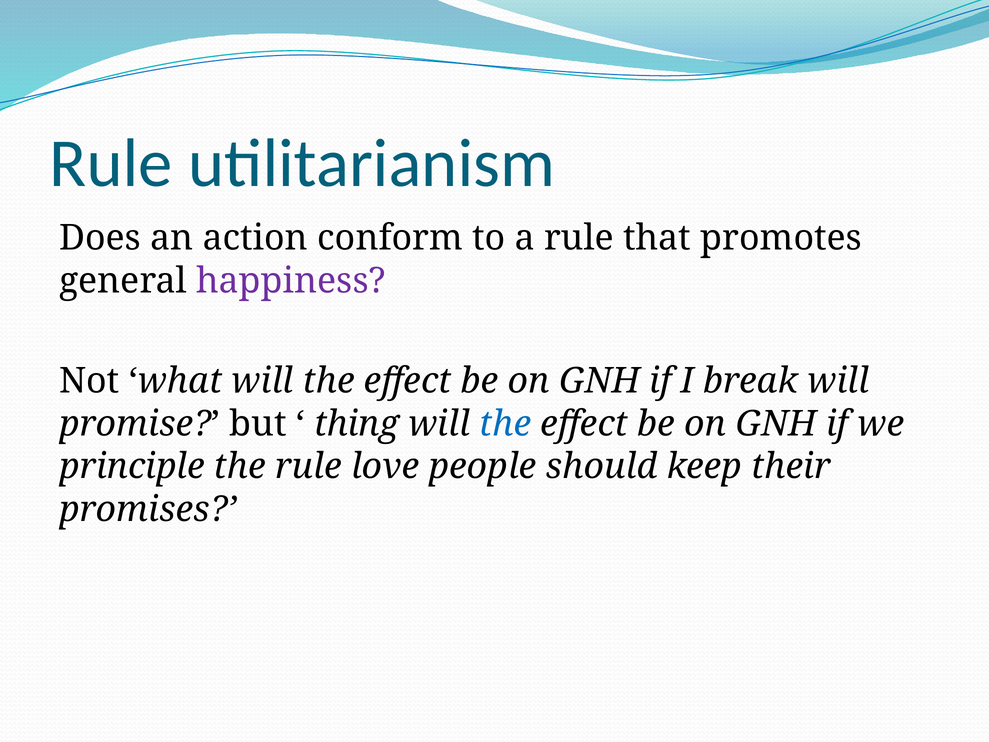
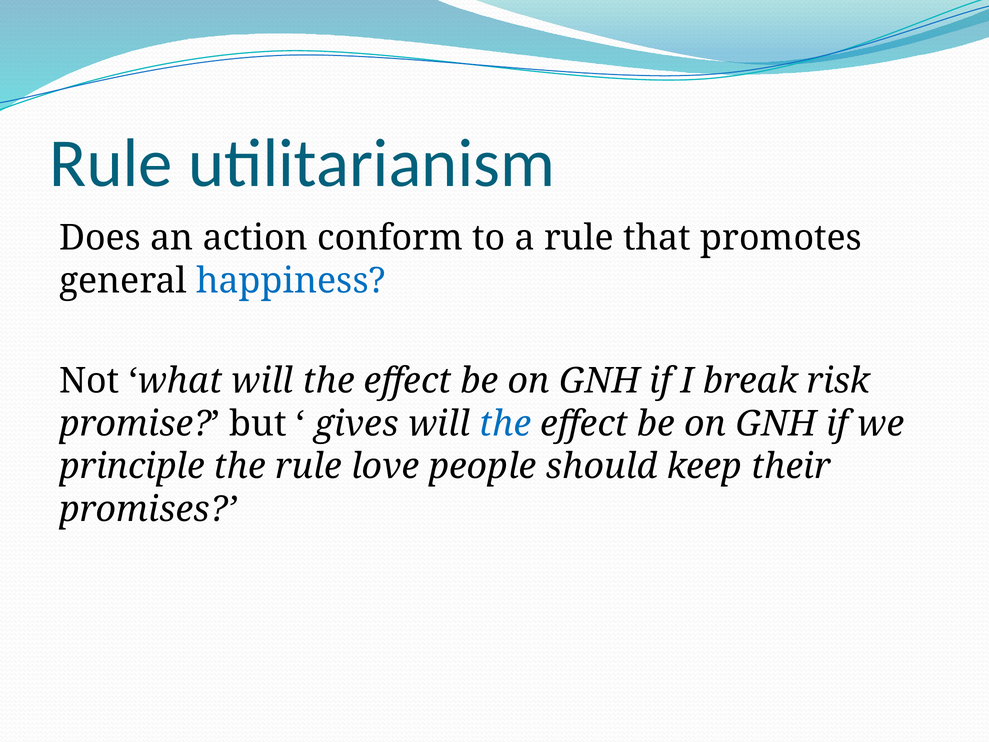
happiness colour: purple -> blue (291, 281)
break will: will -> risk (838, 381)
thing: thing -> gives (357, 424)
